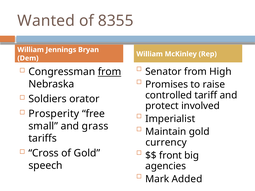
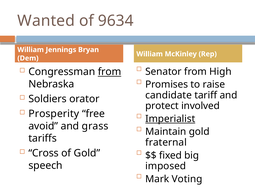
8355: 8355 -> 9634 (116, 21)
controlled: controlled -> candidate (169, 95)
Imperialist underline: none -> present (170, 119)
small: small -> avoid (43, 126)
currency: currency -> fraternal (166, 143)
front: front -> fixed (171, 156)
agencies: agencies -> imposed (166, 166)
Added: Added -> Voting (187, 179)
